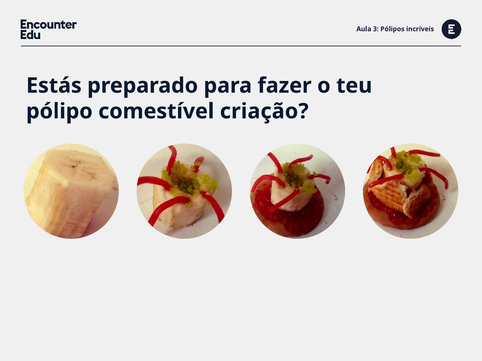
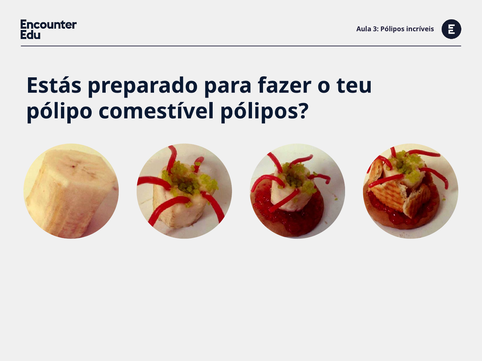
comestível criação: criação -> pólipos (264, 111)
